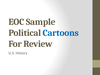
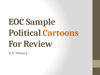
Cartoons colour: blue -> orange (61, 33)
